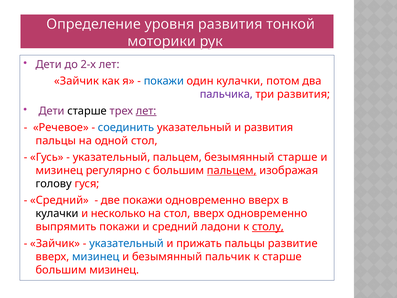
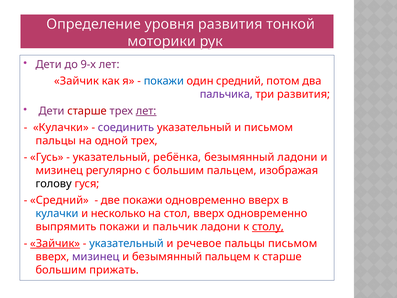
2-х: 2-х -> 9-х (88, 64)
один кулачки: кулачки -> средний (240, 81)
старше colour: black -> red (87, 111)
Речевое: Речевое -> Кулачки (61, 127)
соединить colour: blue -> purple (126, 127)
и развития: развития -> письмом (269, 127)
одной стол: стол -> трех (144, 141)
указательный пальцем: пальцем -> ребёнка (177, 157)
безымянный старше: старше -> ладони (298, 157)
пальцем underline: present -> none (232, 170)
кулачки colour: black -> blue (57, 213)
и средний: средний -> пальчик (175, 227)
Зайчик underline: none -> present (55, 243)
прижать: прижать -> речевое (199, 243)
пальцы развитие: развитие -> письмом (293, 243)
мизинец colour: blue -> purple (96, 256)
безымянный пальчик: пальчик -> пальцем (228, 256)
большим мизинец: мизинец -> прижать (114, 270)
